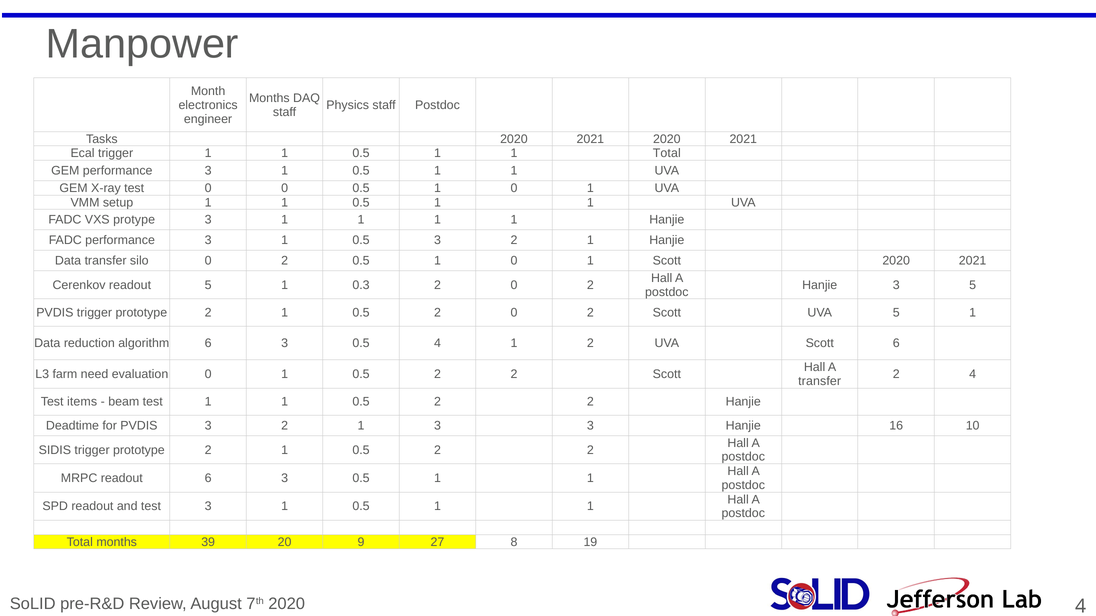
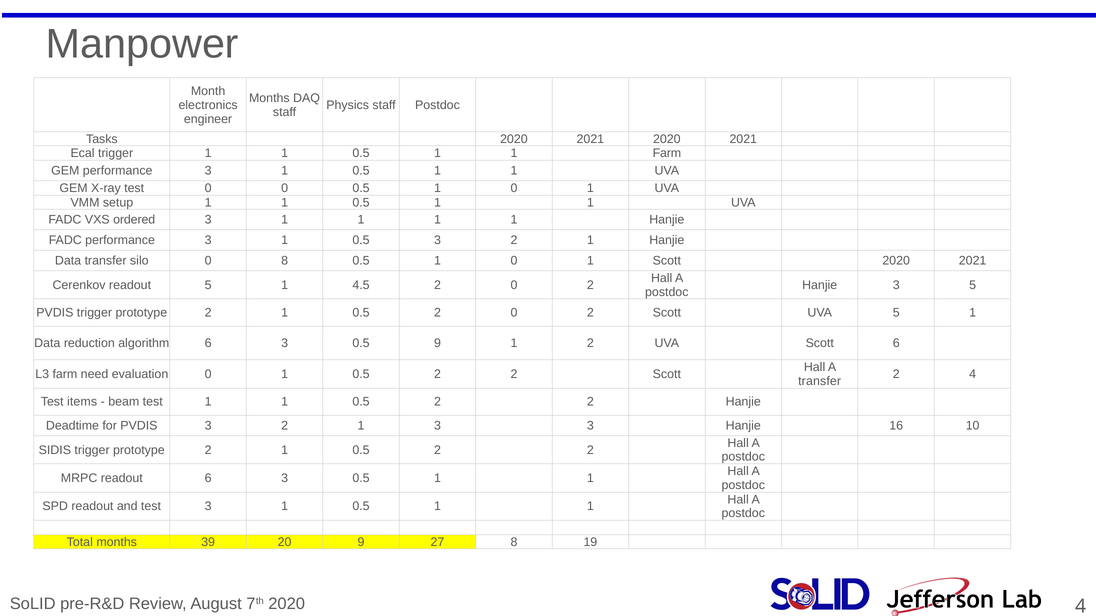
1 Total: Total -> Farm (667, 153)
protype: protype -> ordered (134, 220)
silo 0 2: 2 -> 8 (285, 261)
0.3: 0.3 -> 4.5 (361, 285)
0.5 4: 4 -> 9 (438, 343)
